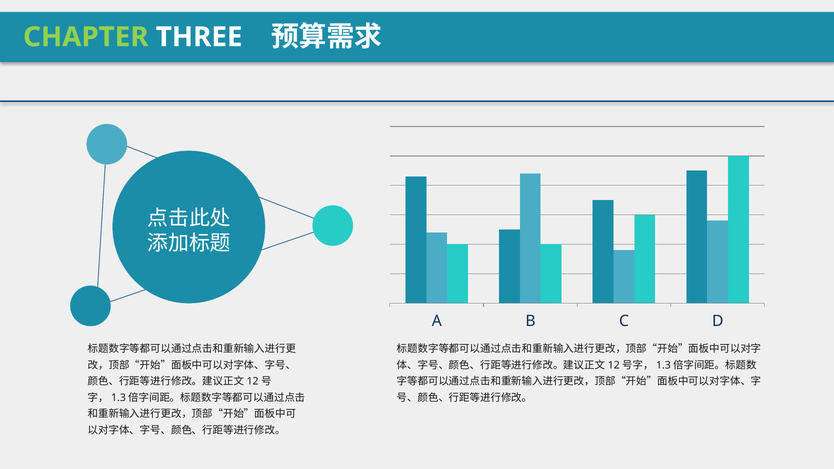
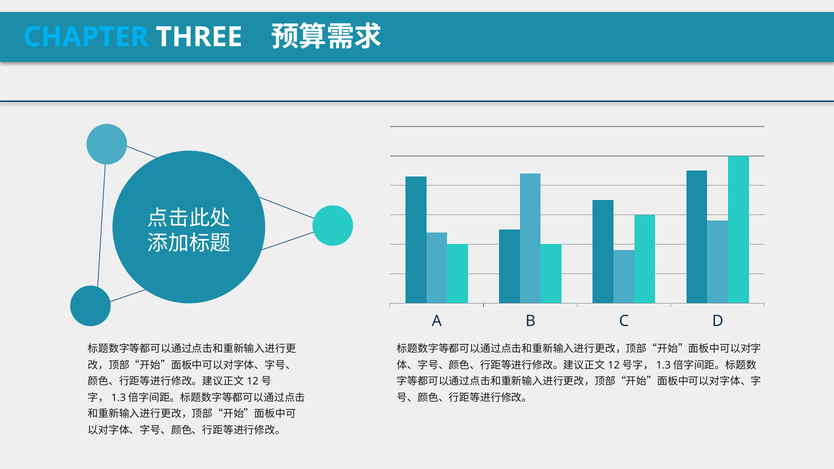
CHAPTER colour: light green -> light blue (86, 37)
